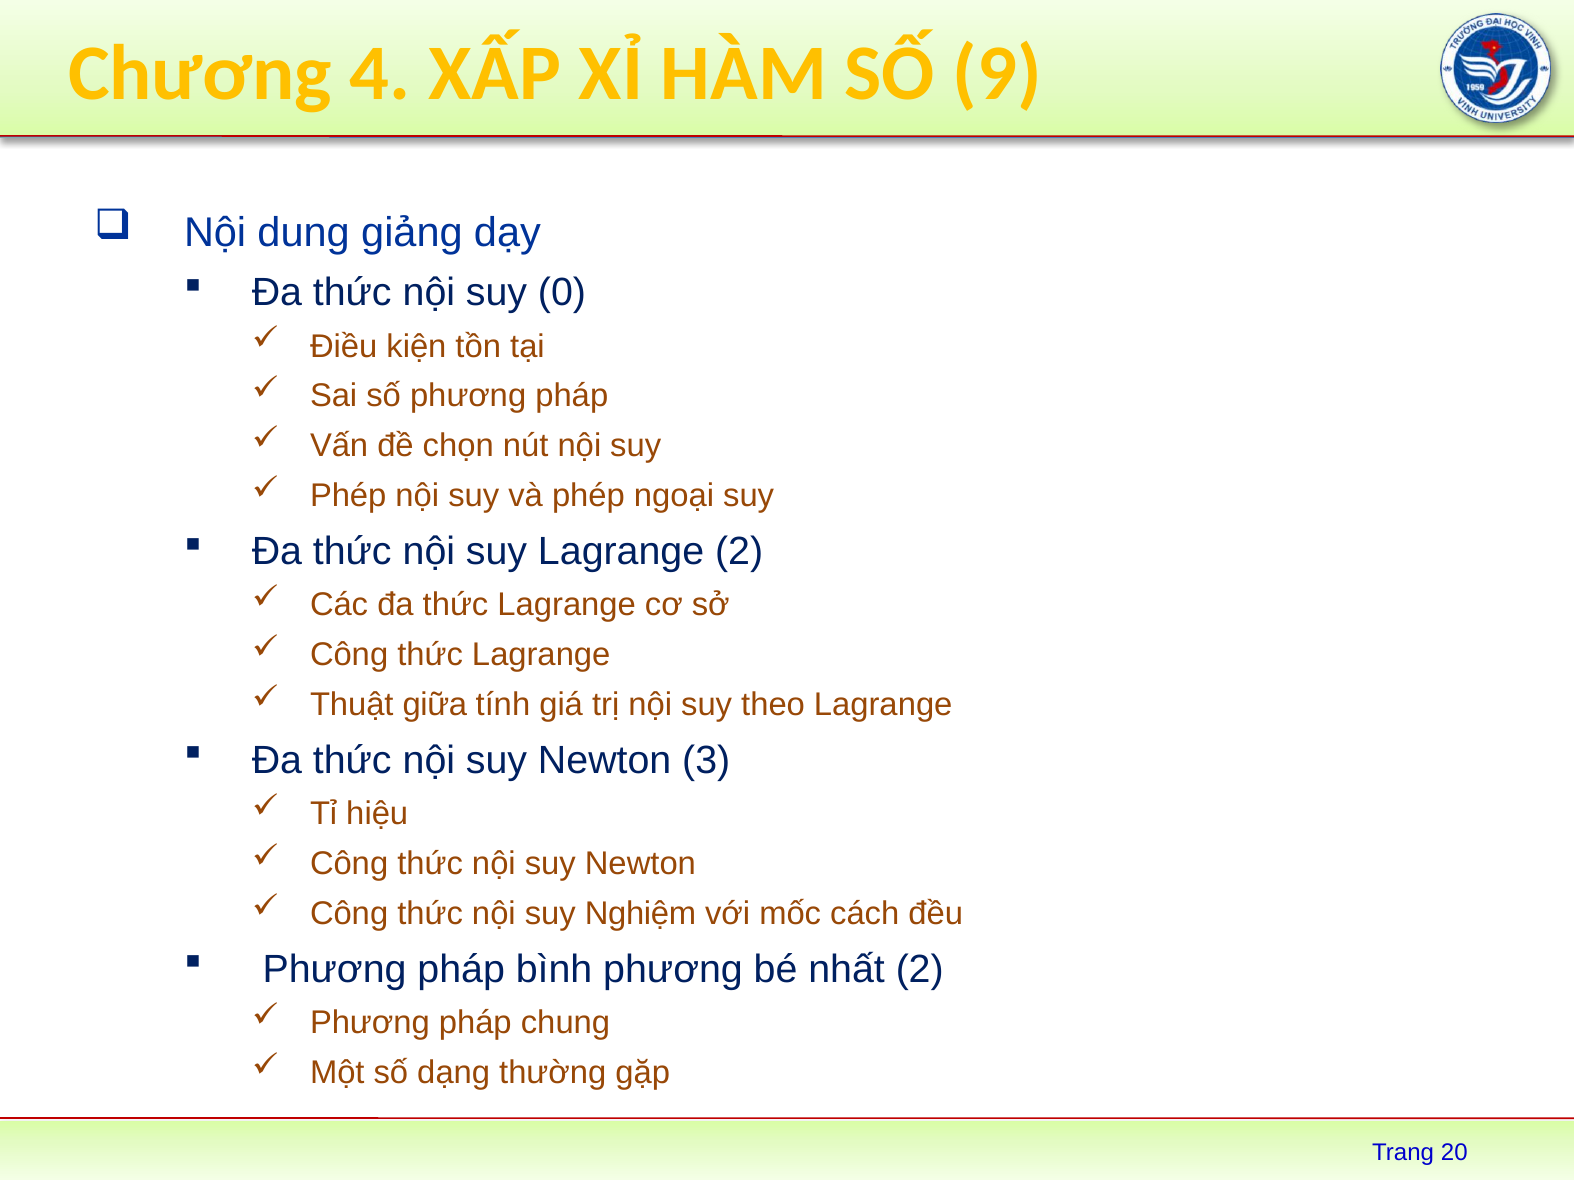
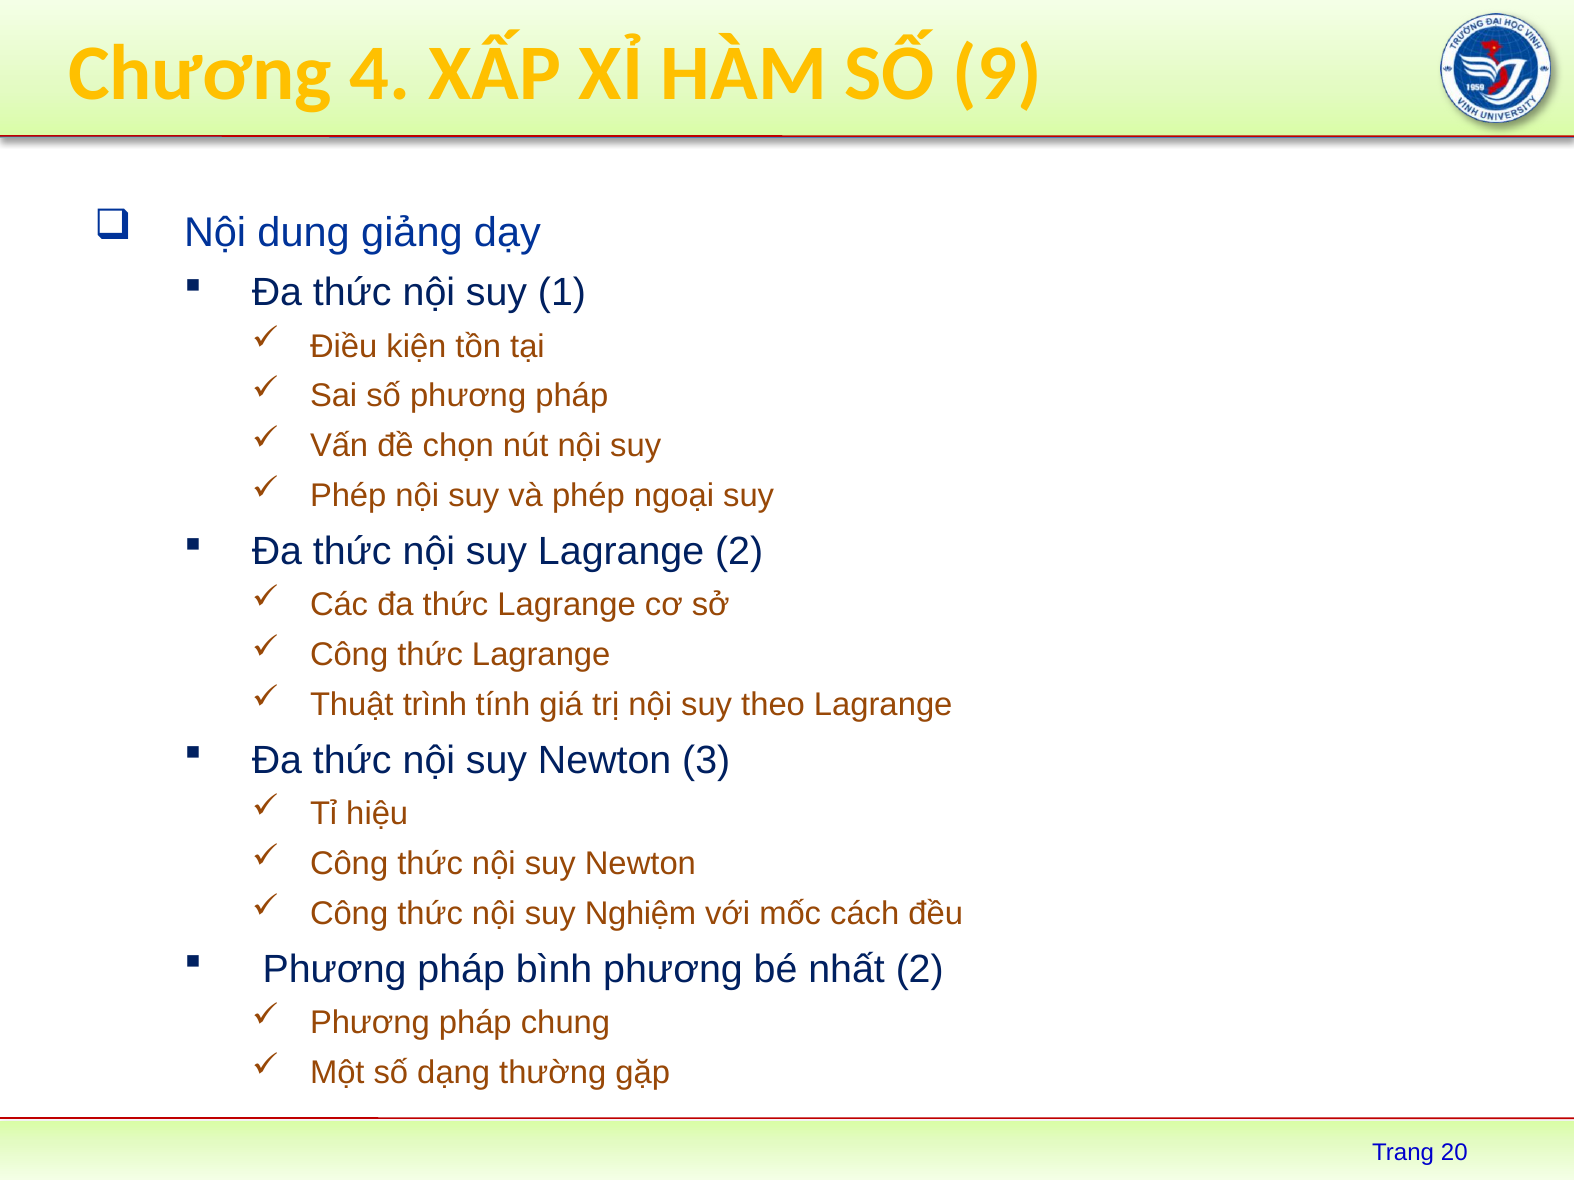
0: 0 -> 1 (562, 293)
giữa: giữa -> trình (435, 705)
